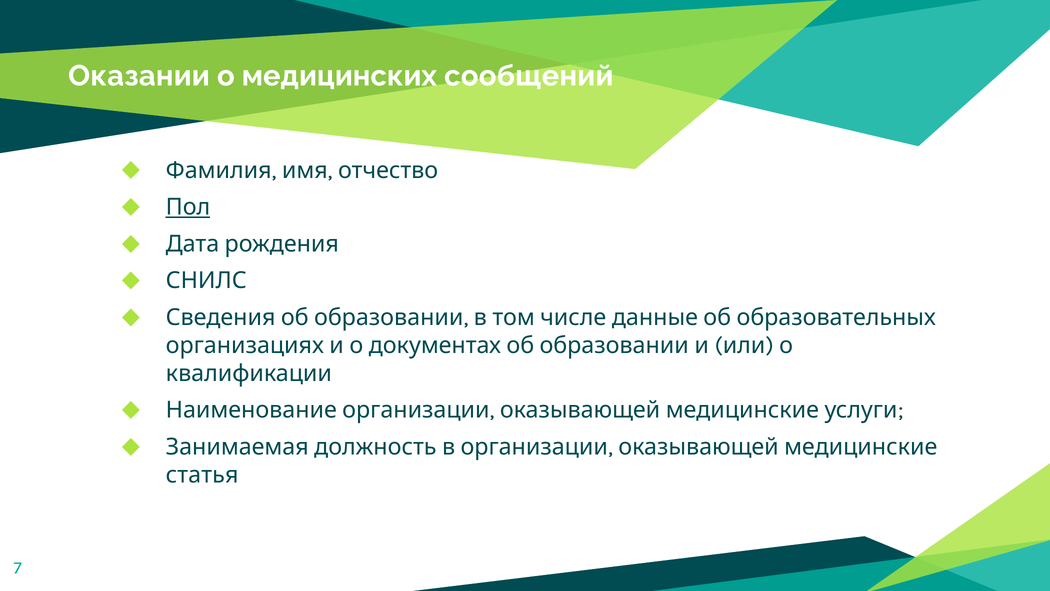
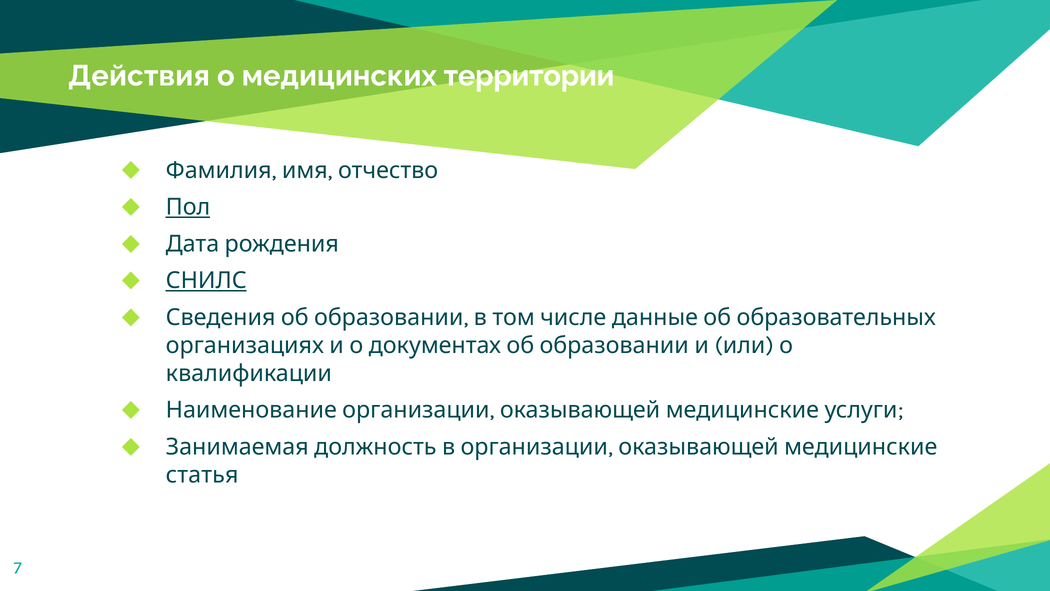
Оказании: Оказании -> Действия (139, 76)
сообщений: сообщений -> территории (529, 76)
СНИЛС underline: none -> present (206, 281)
